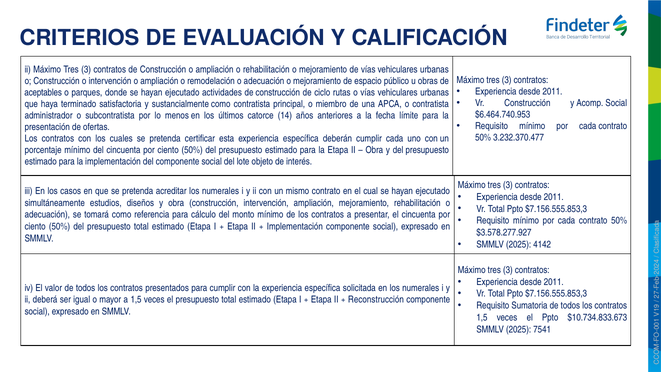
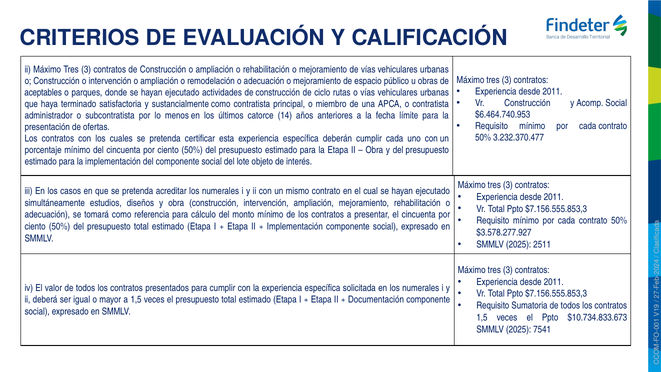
4142: 4142 -> 2511 (542, 244)
Reconstrucción: Reconstrucción -> Documentación (376, 300)
